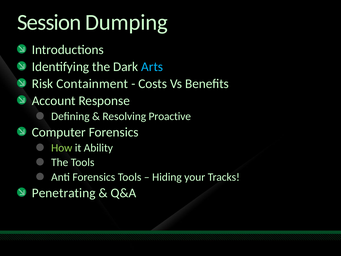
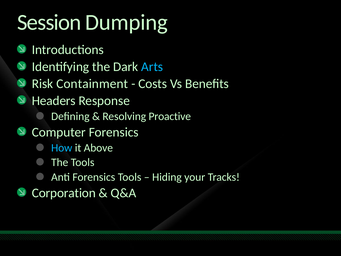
Account: Account -> Headers (54, 101)
How colour: light green -> light blue (62, 148)
Ability: Ability -> Above (98, 148)
Penetrating: Penetrating -> Corporation (64, 193)
